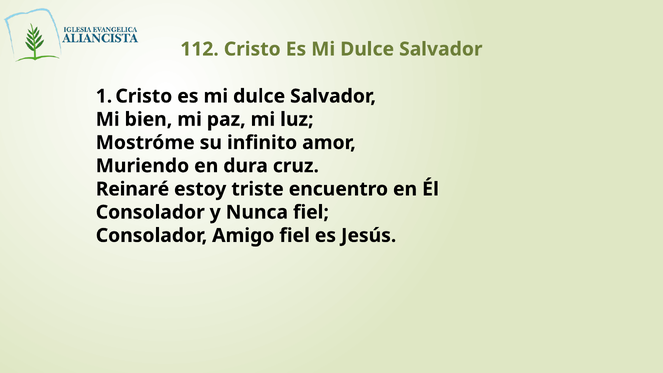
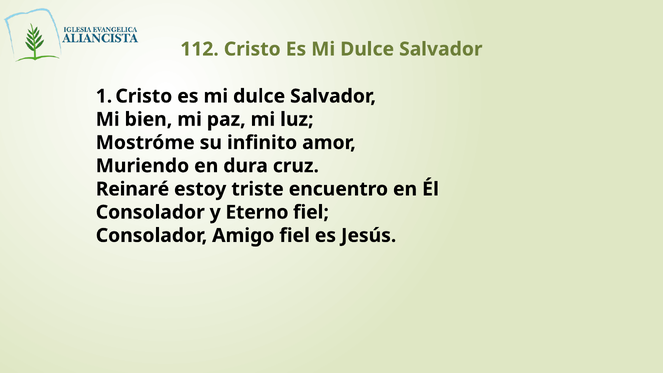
Nunca: Nunca -> Eterno (257, 212)
